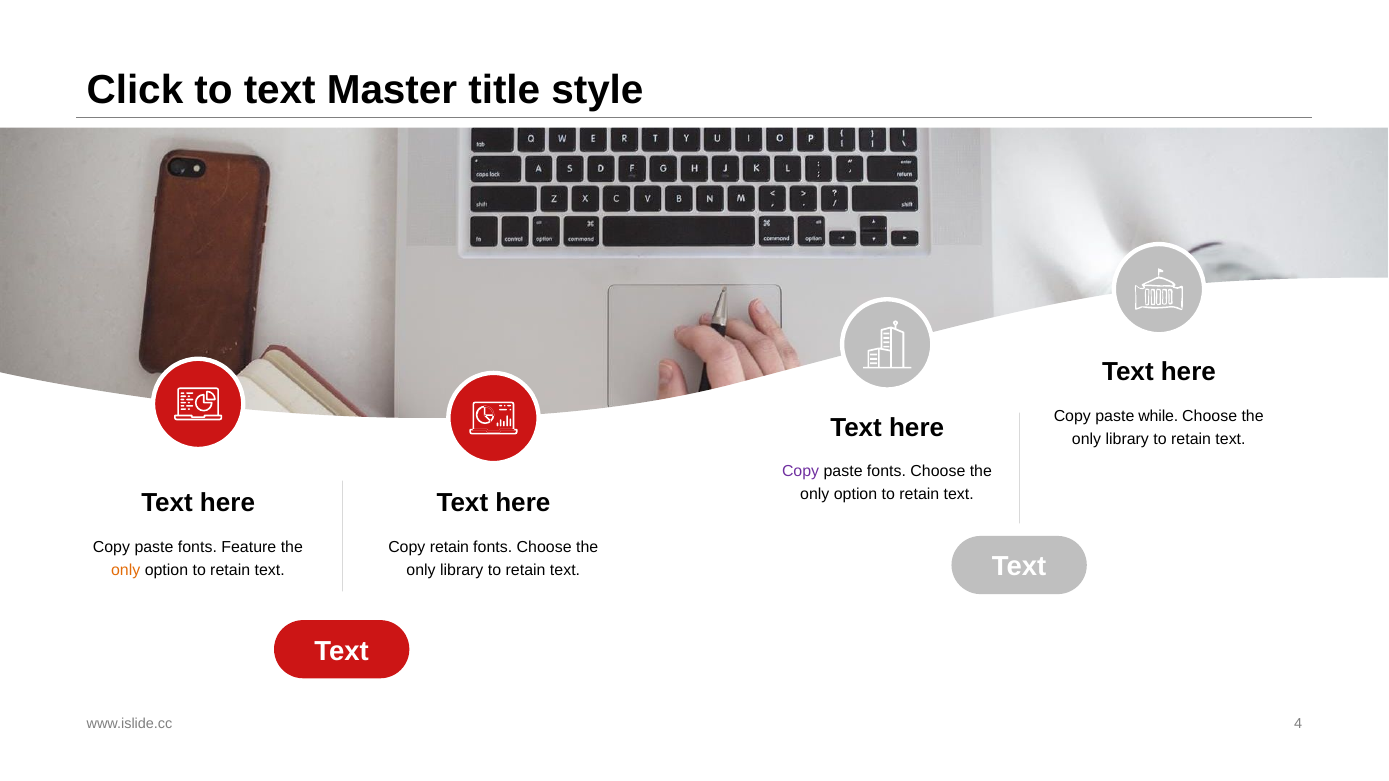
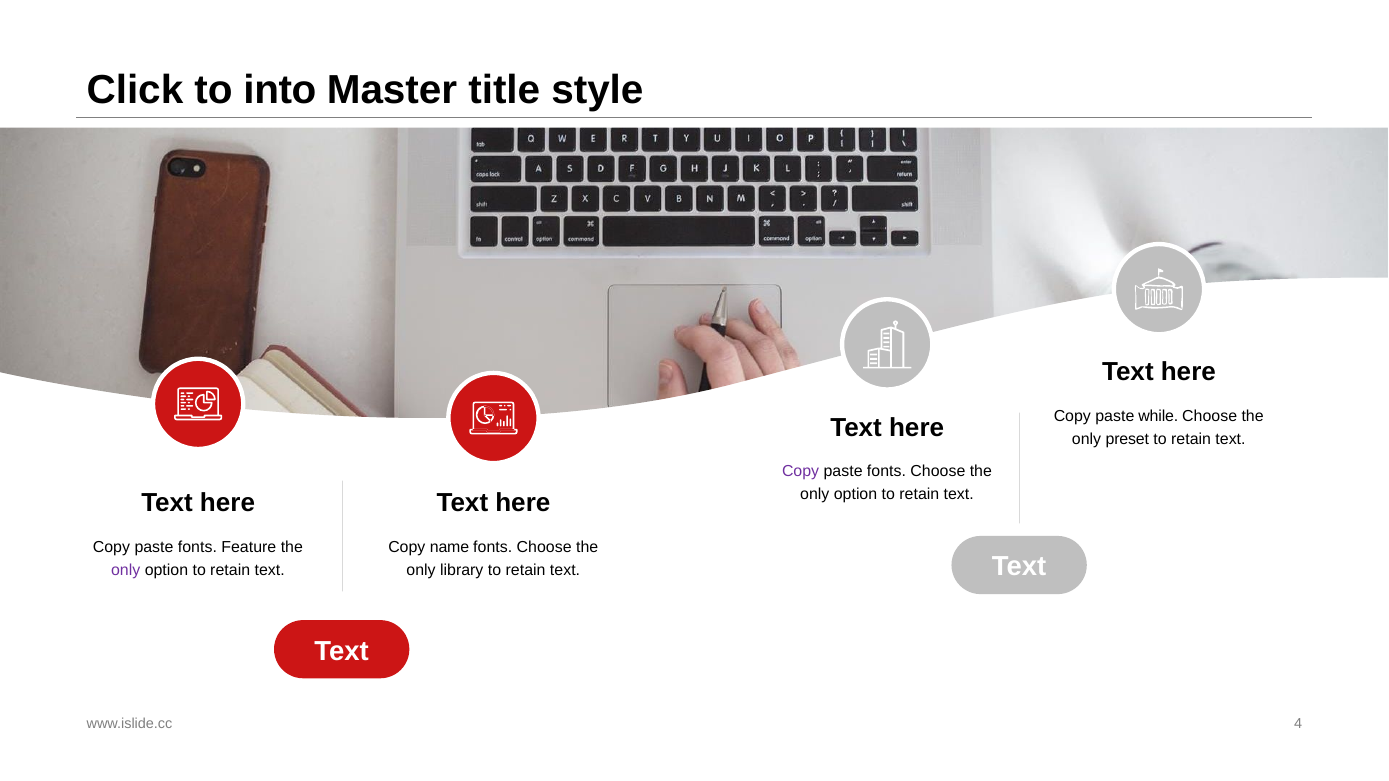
to text: text -> into (280, 90)
library: library -> preset (1127, 440)
Copy retain: retain -> name (449, 548)
only colour: orange -> purple (126, 571)
